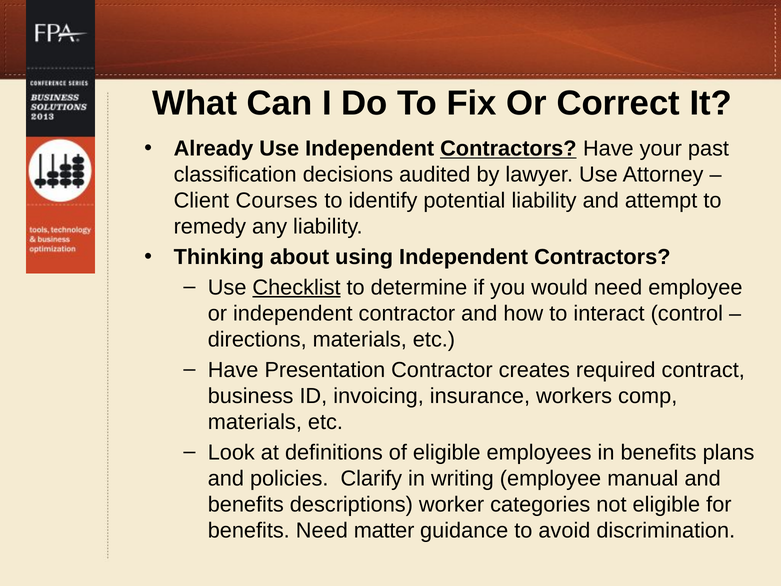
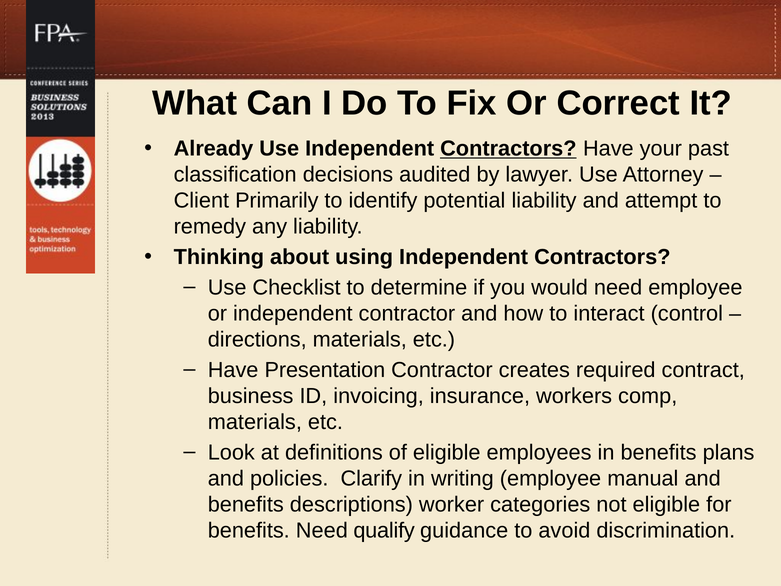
Courses: Courses -> Primarily (277, 201)
Checklist underline: present -> none (296, 287)
matter: matter -> qualify (384, 530)
